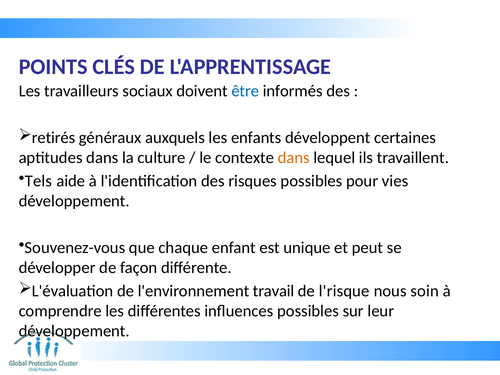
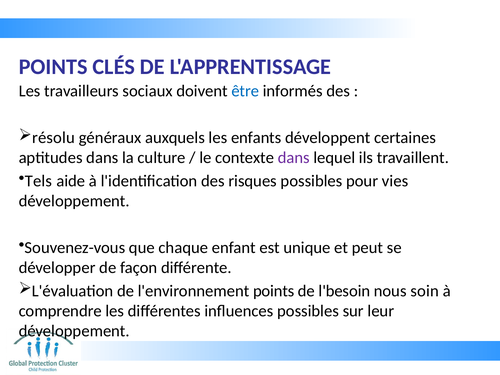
retirés: retirés -> résolu (53, 138)
dans colour: orange -> purple (294, 158)
l'environnement travail: travail -> points (274, 291)
l'risque: l'risque -> l'besoin (344, 291)
